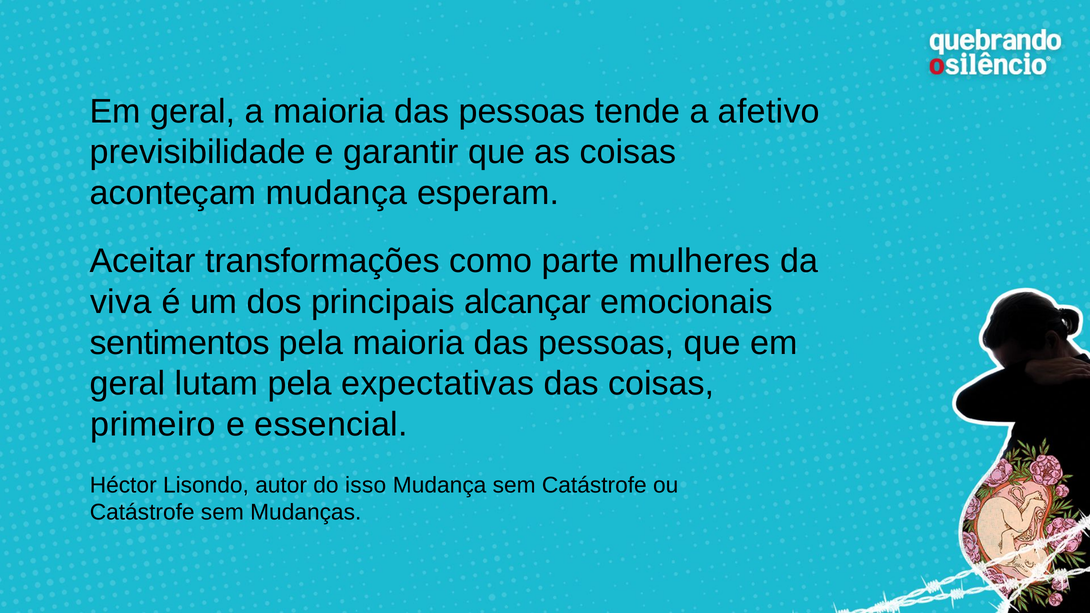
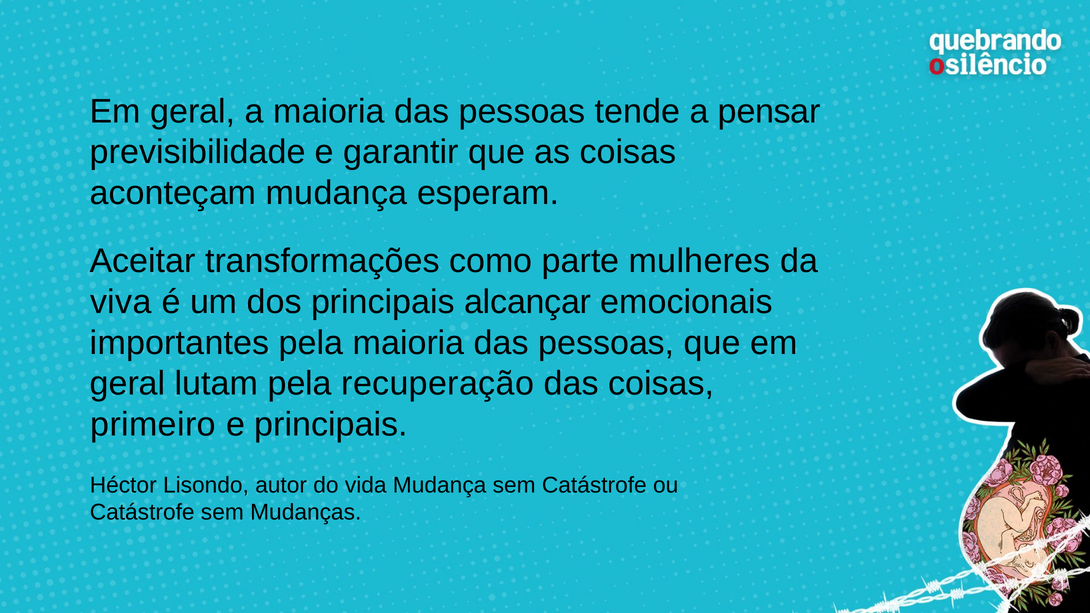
afetivo: afetivo -> pensar (769, 111)
sentimentos: sentimentos -> importantes (180, 343)
expectativas: expectativas -> recuperação (438, 384)
e essencial: essencial -> principais (331, 425)
isso: isso -> vida (366, 485)
